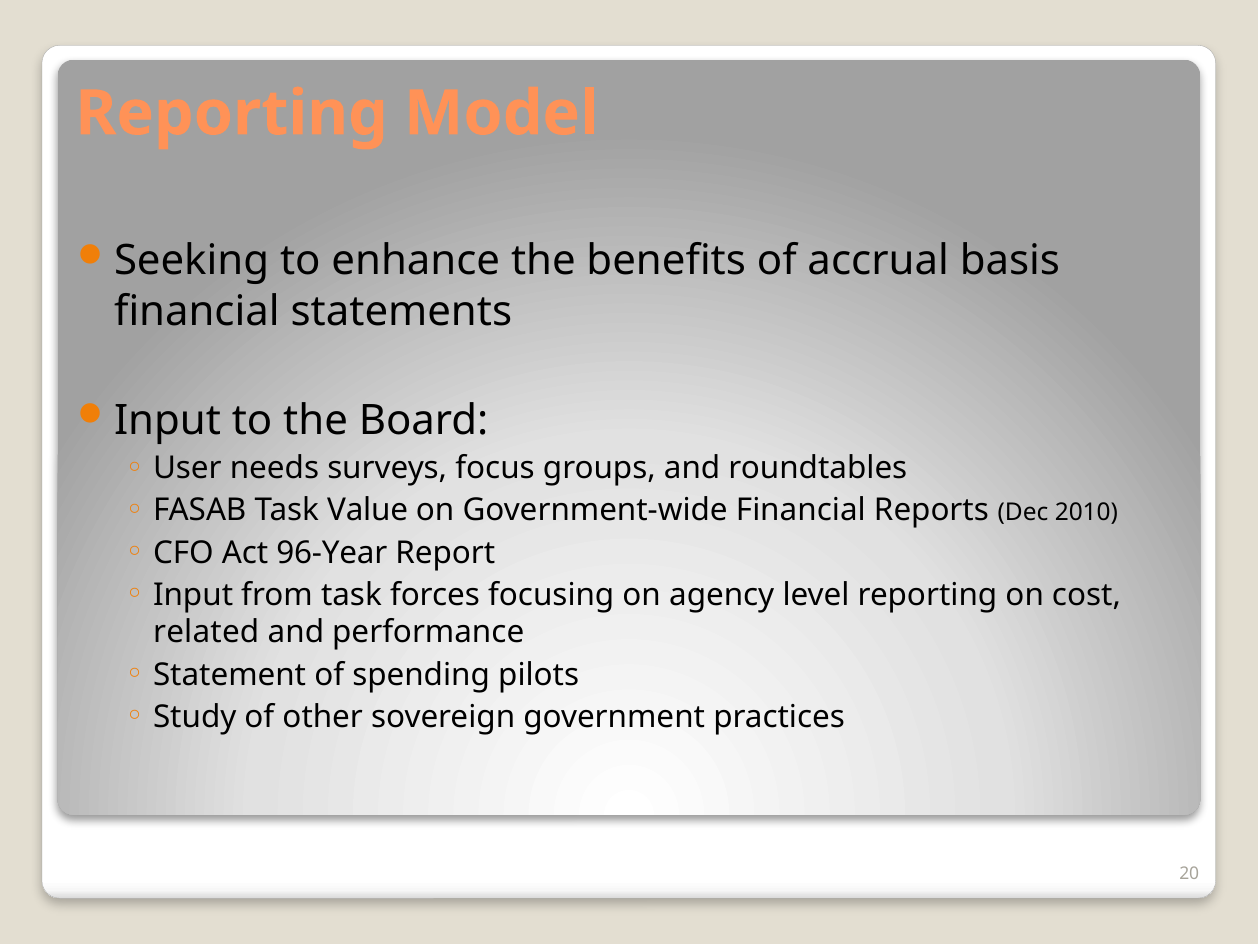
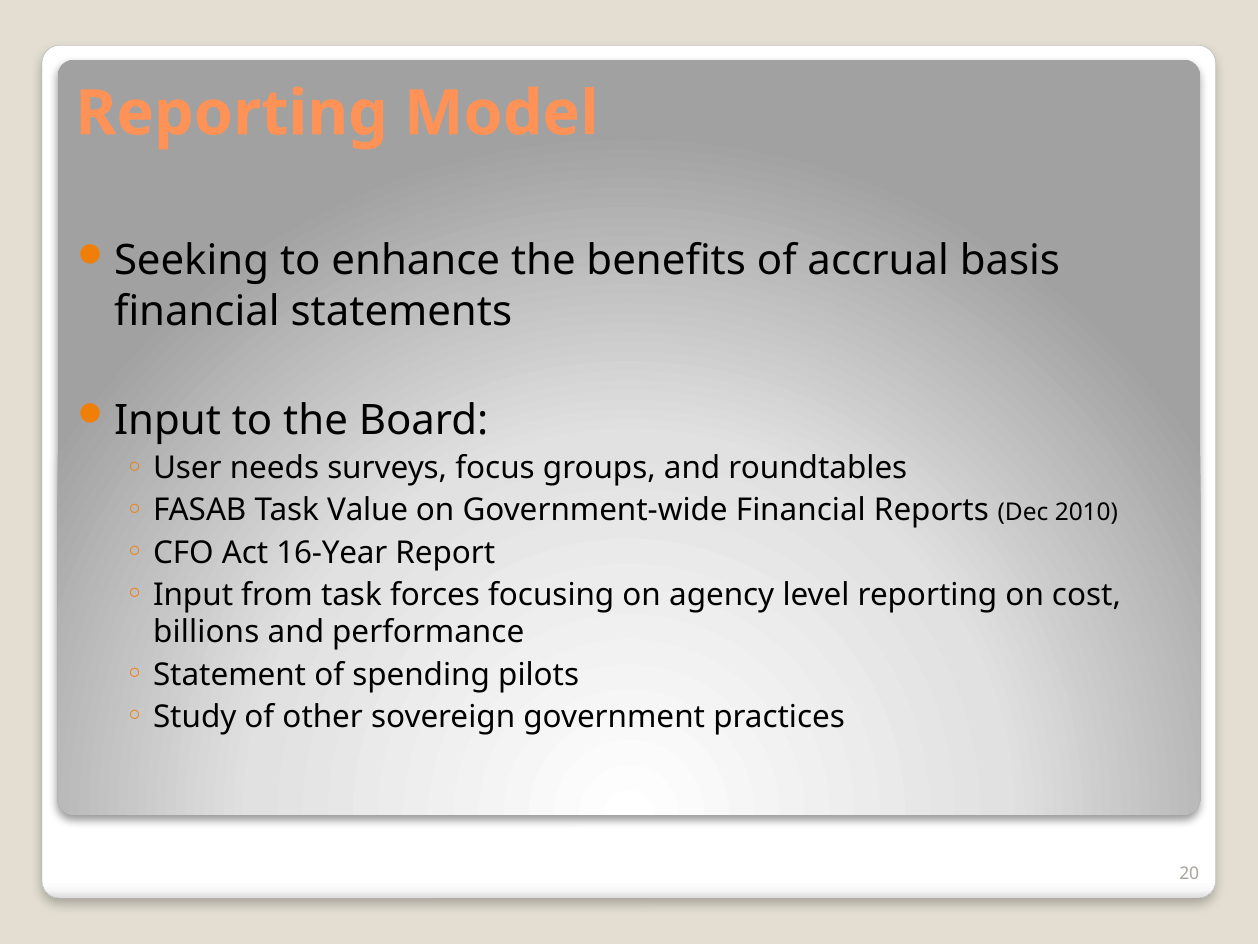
96-Year: 96-Year -> 16-Year (332, 552)
related: related -> billions (206, 632)
